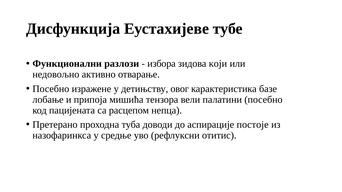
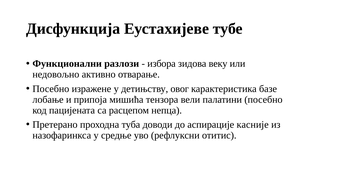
који: који -> веку (218, 64)
постоје: постоје -> касније (253, 125)
